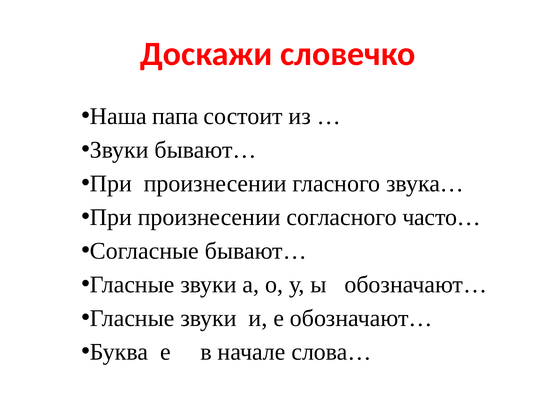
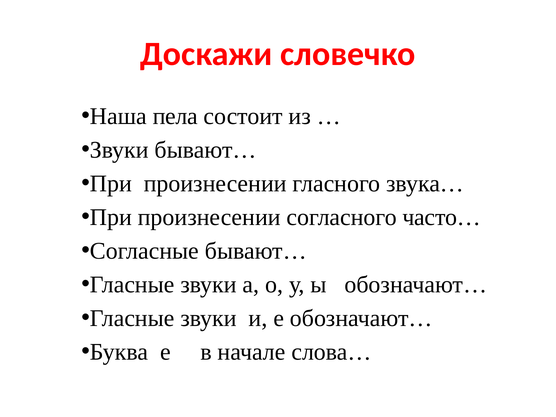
папа: папа -> пела (175, 116)
